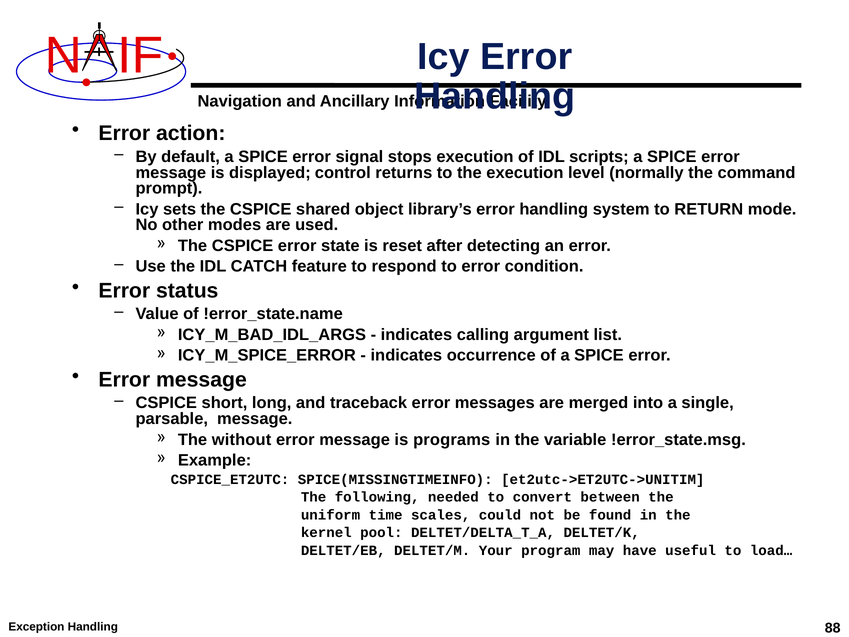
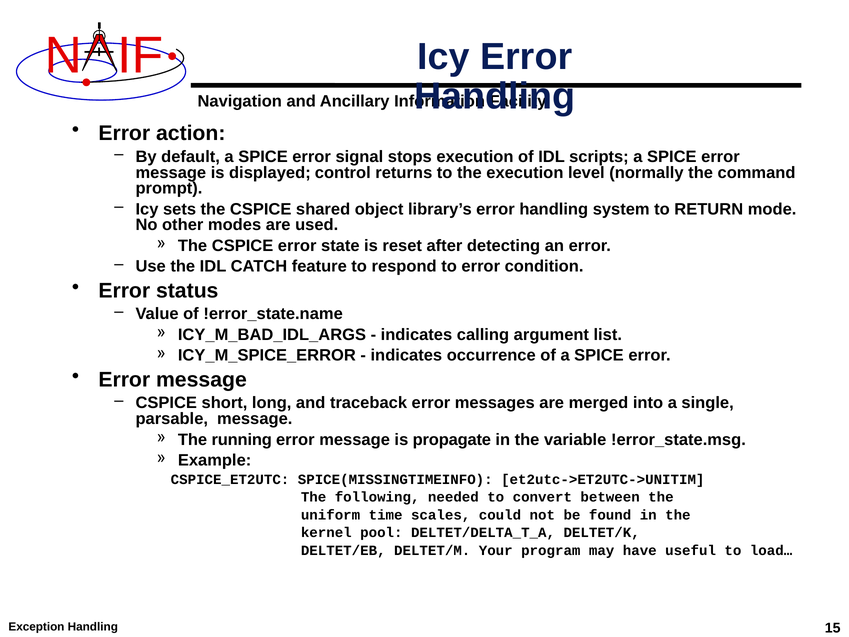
without: without -> running (242, 440)
programs: programs -> propagate (452, 440)
88: 88 -> 15 (833, 628)
